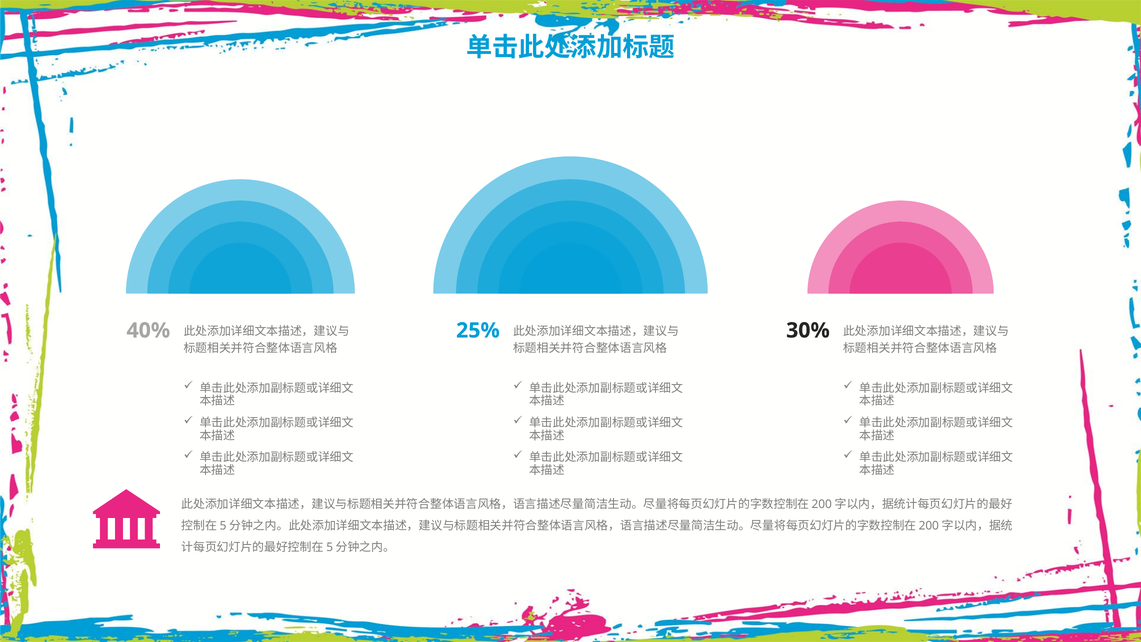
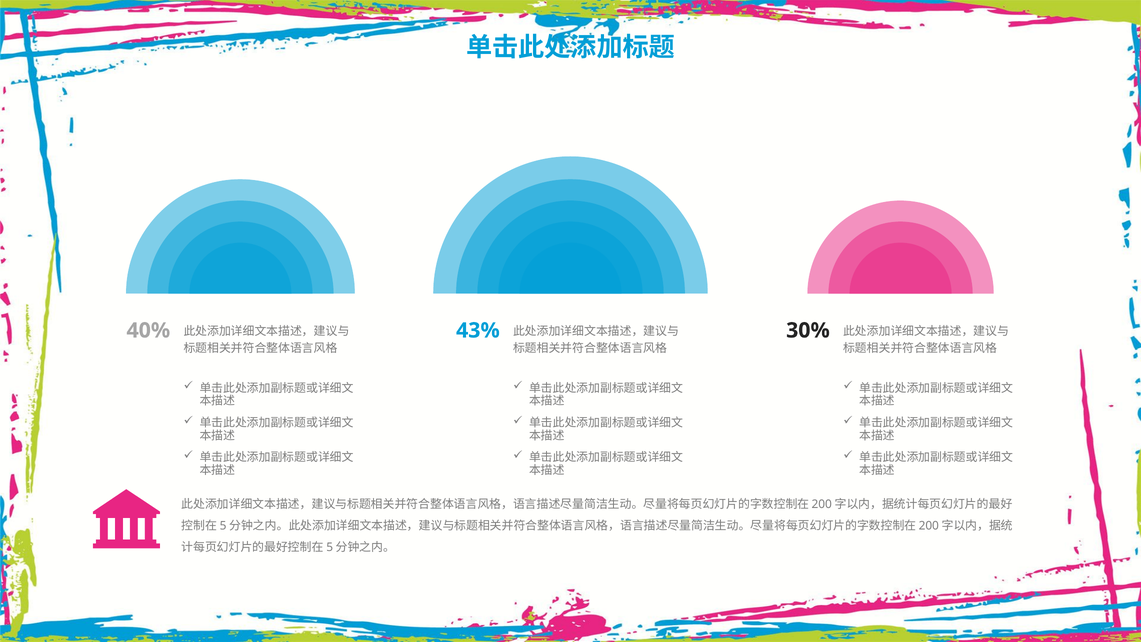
25%: 25% -> 43% (478, 330)
